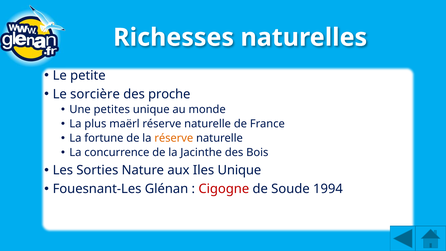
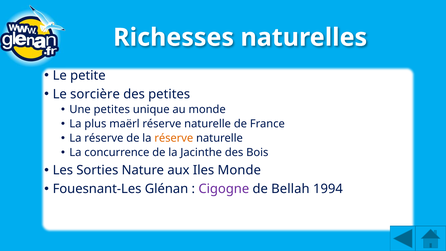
des proche: proche -> petites (169, 94)
fortune: fortune -> réserve (104, 138)
Iles Unique: Unique -> Monde (239, 170)
Cigogne colour: red -> purple (224, 189)
Soude: Soude -> Bellah (290, 189)
